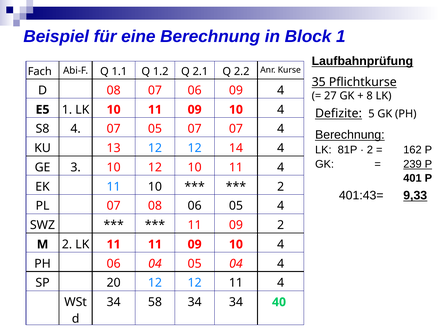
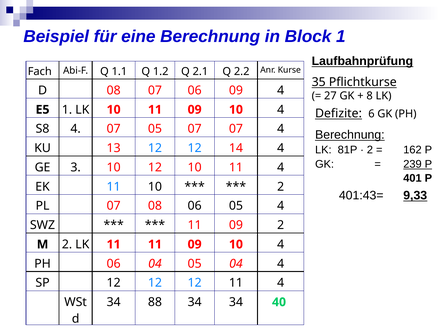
5: 5 -> 6 (371, 114)
SP 20: 20 -> 12 (114, 283)
58: 58 -> 88 (155, 302)
